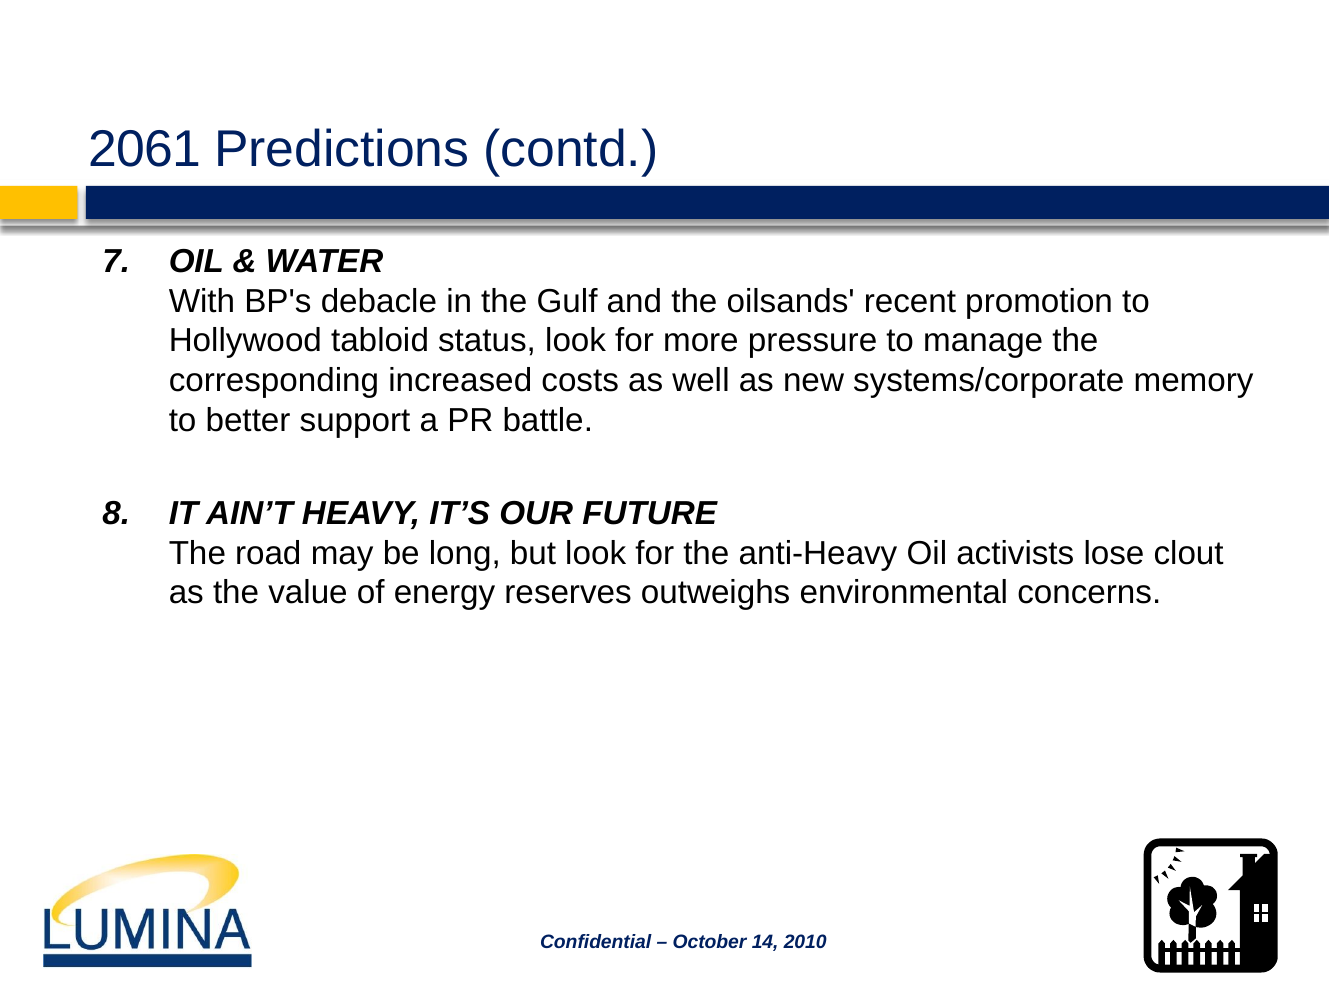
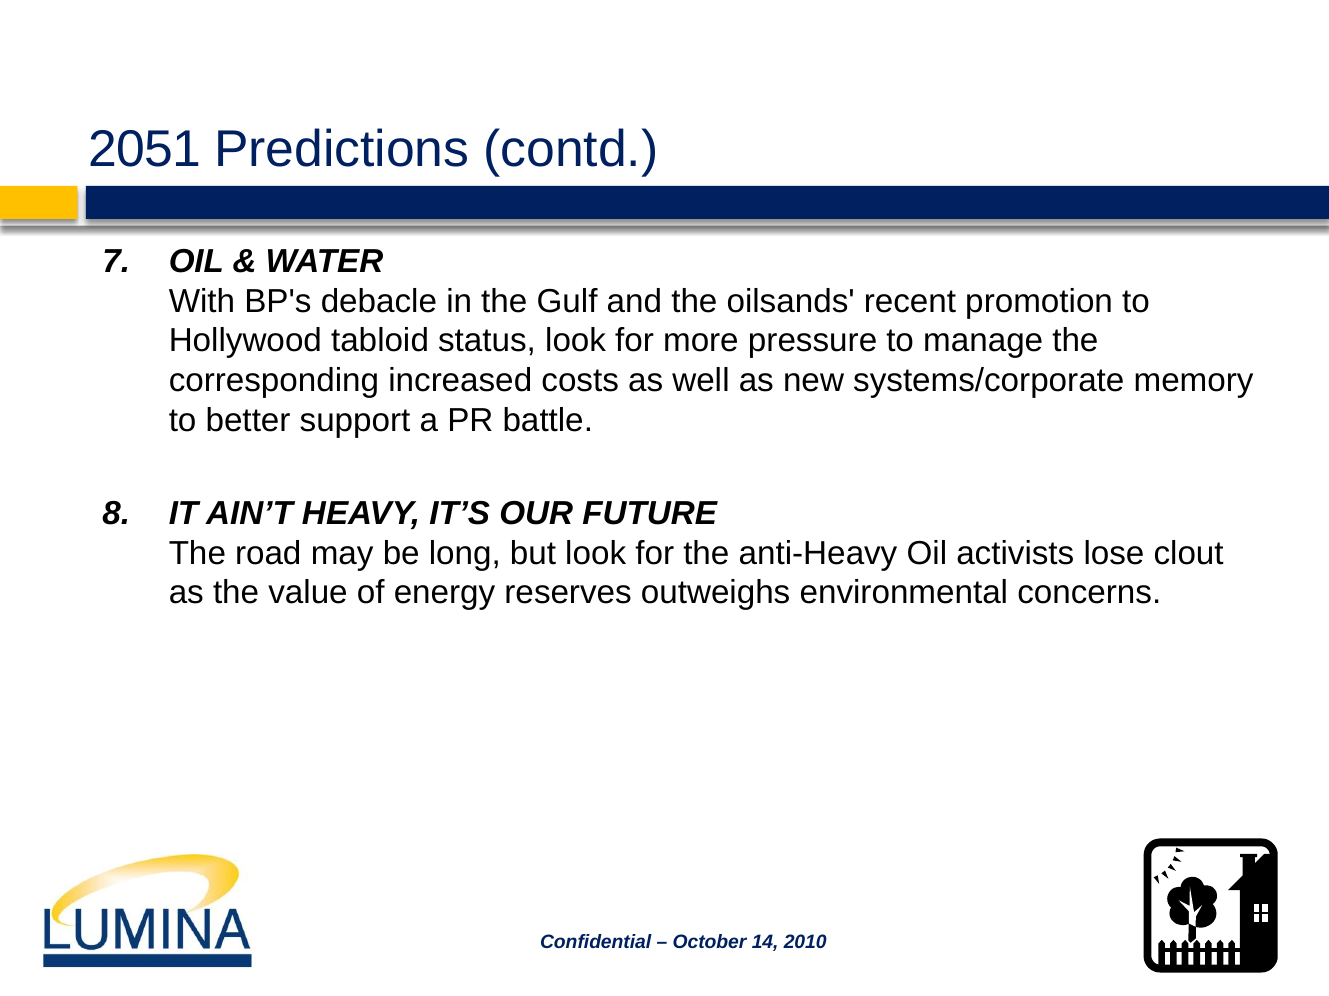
2061: 2061 -> 2051 (145, 150)
